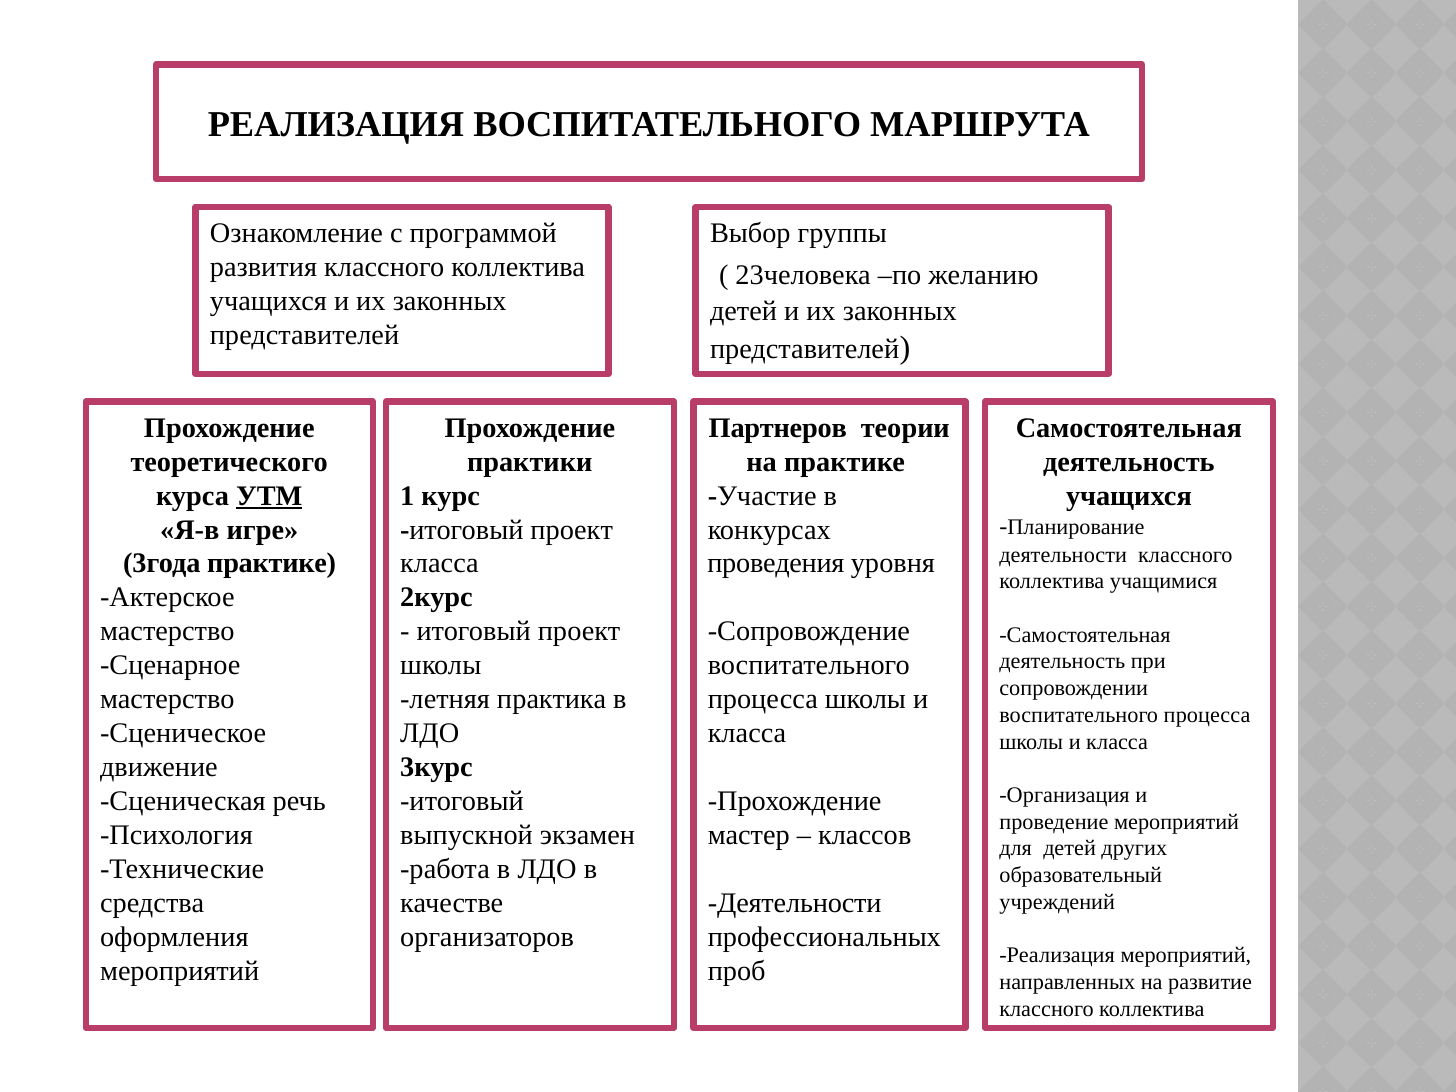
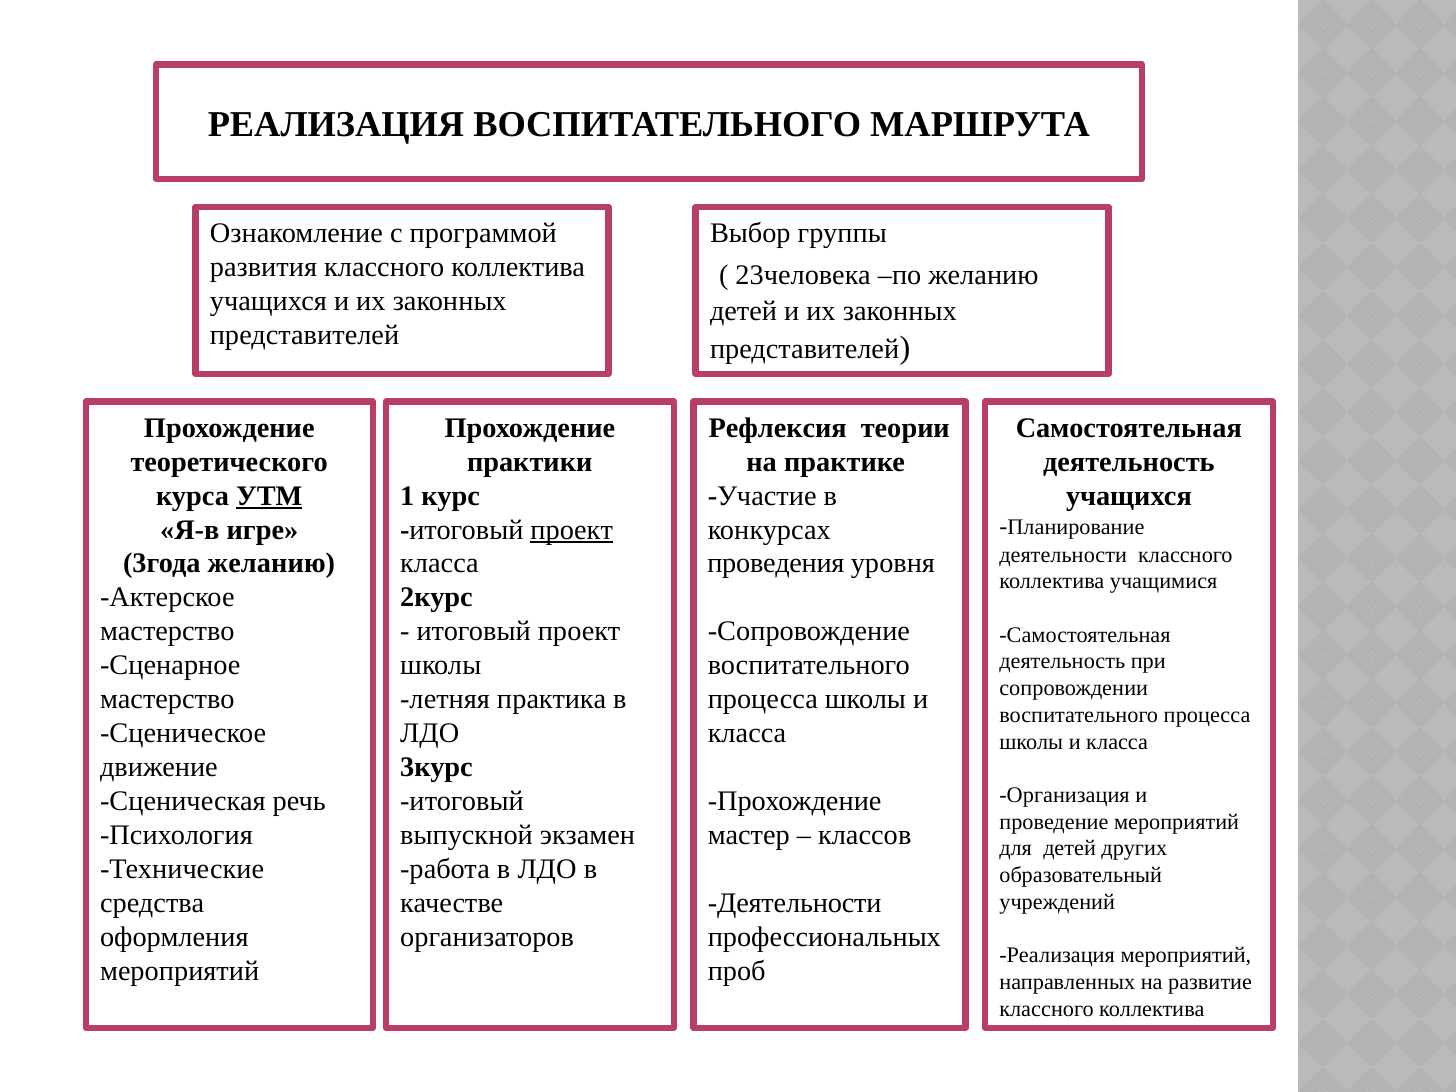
Партнеров: Партнеров -> Рефлексия (778, 428)
проект underline: none -> present (572, 530)
3года практике: практике -> желанию (271, 564)
